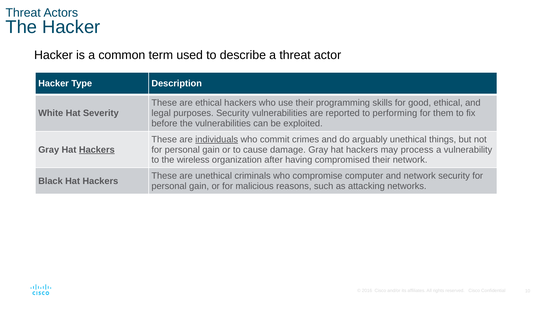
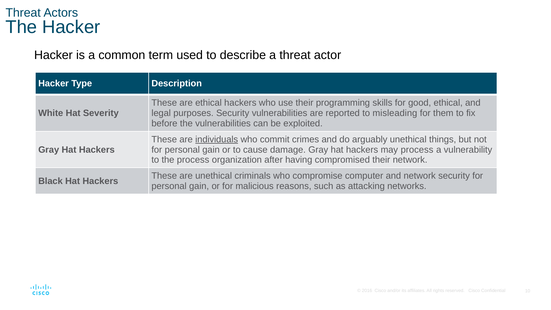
performing: performing -> misleading (395, 113)
Hackers underline: present -> none (97, 150)
the wireless: wireless -> process (193, 160)
